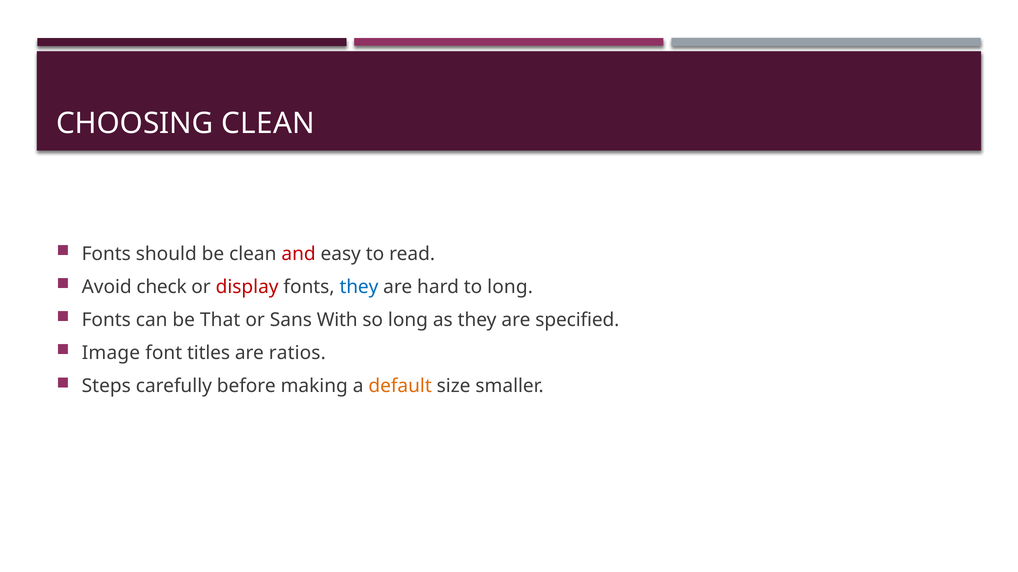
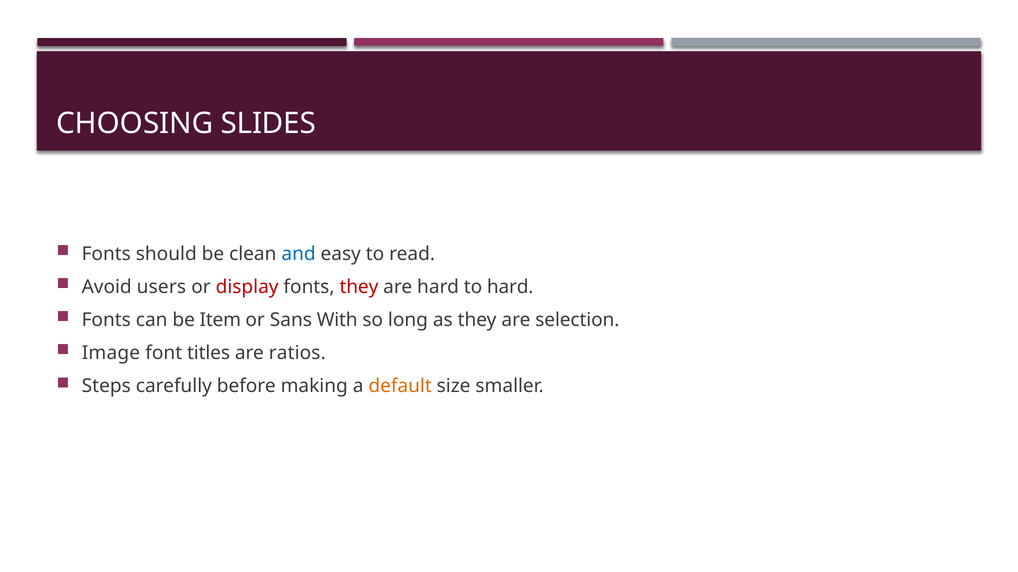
CHOOSING CLEAN: CLEAN -> SLIDES (268, 124)
and colour: red -> blue (299, 254)
check: check -> users (161, 287)
they colour: blue -> red (359, 287)
to long: long -> hard (510, 287)
That: That -> Item (220, 320)
specified: specified -> selection (577, 320)
